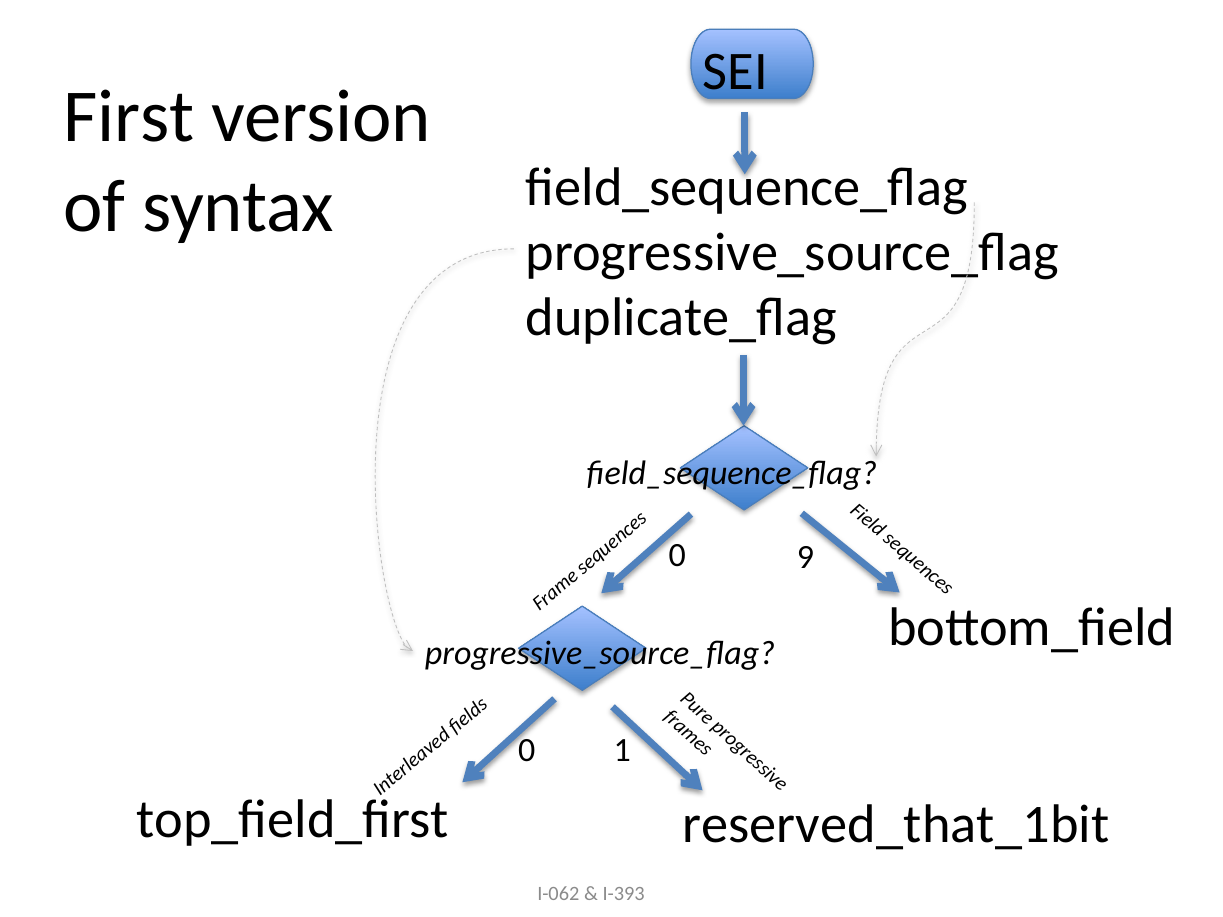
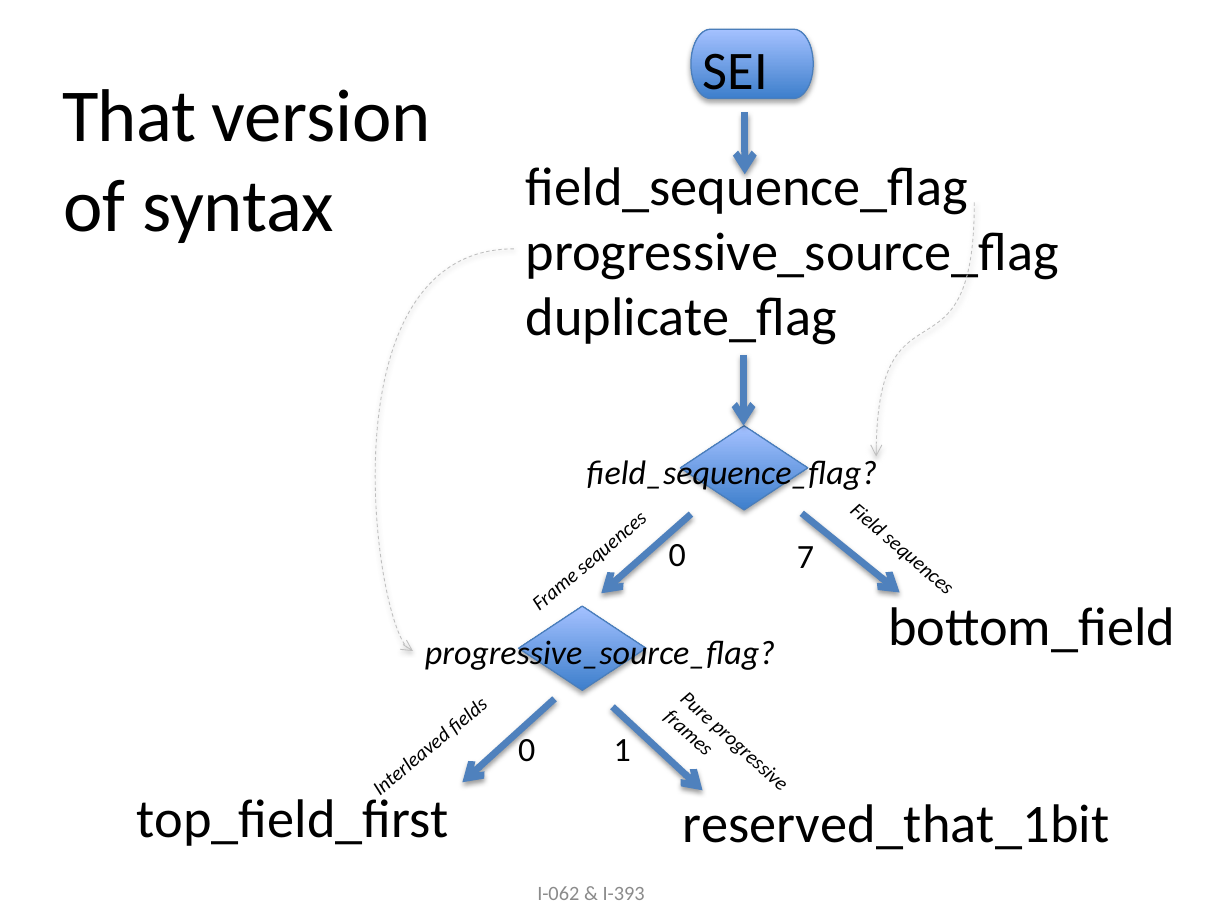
First: First -> That (129, 117)
9: 9 -> 7 (805, 557)
